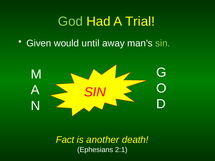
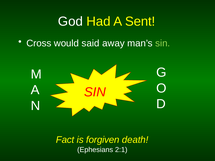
God colour: light green -> white (70, 22)
Trial: Trial -> Sent (140, 22)
Given: Given -> Cross (39, 43)
until: until -> said (91, 43)
another: another -> forgiven (103, 140)
